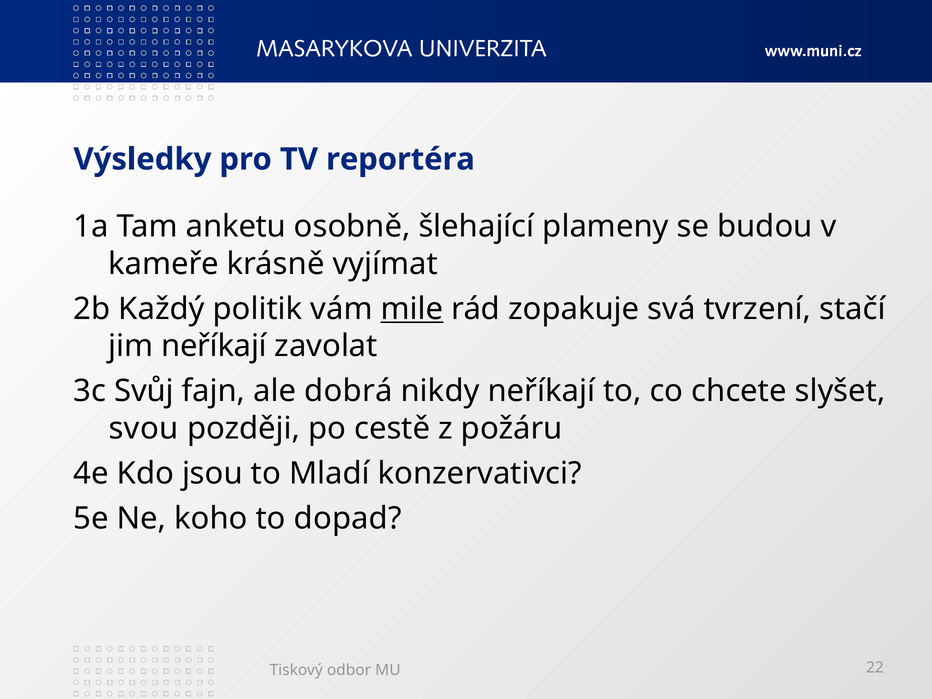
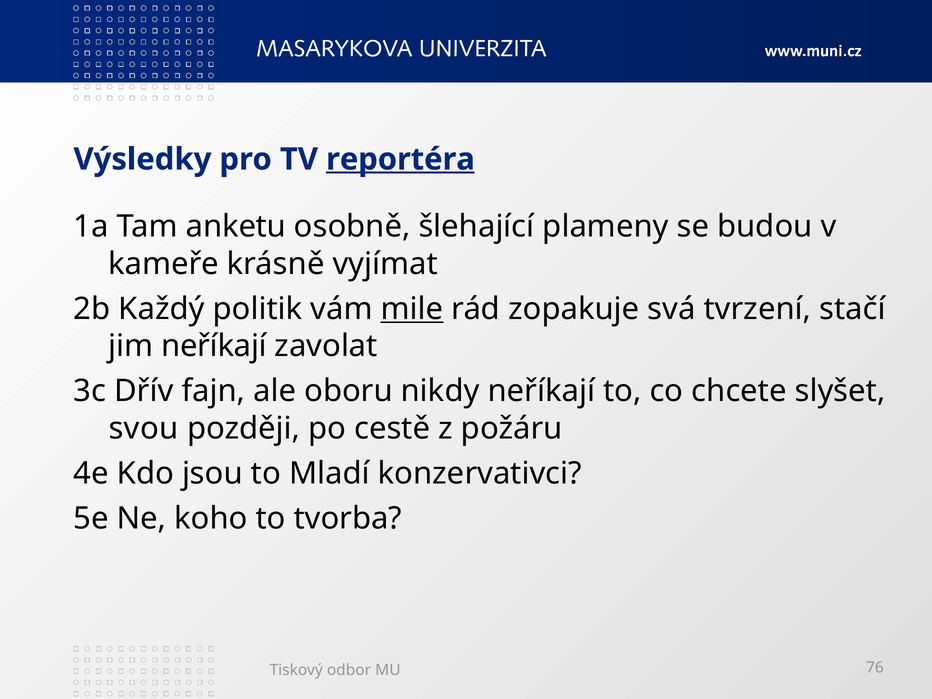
reportéra underline: none -> present (400, 159)
Svůj: Svůj -> Dřív (144, 391)
dobrá: dobrá -> oboru (349, 391)
dopad: dopad -> tvorba (348, 519)
22: 22 -> 76 (875, 668)
